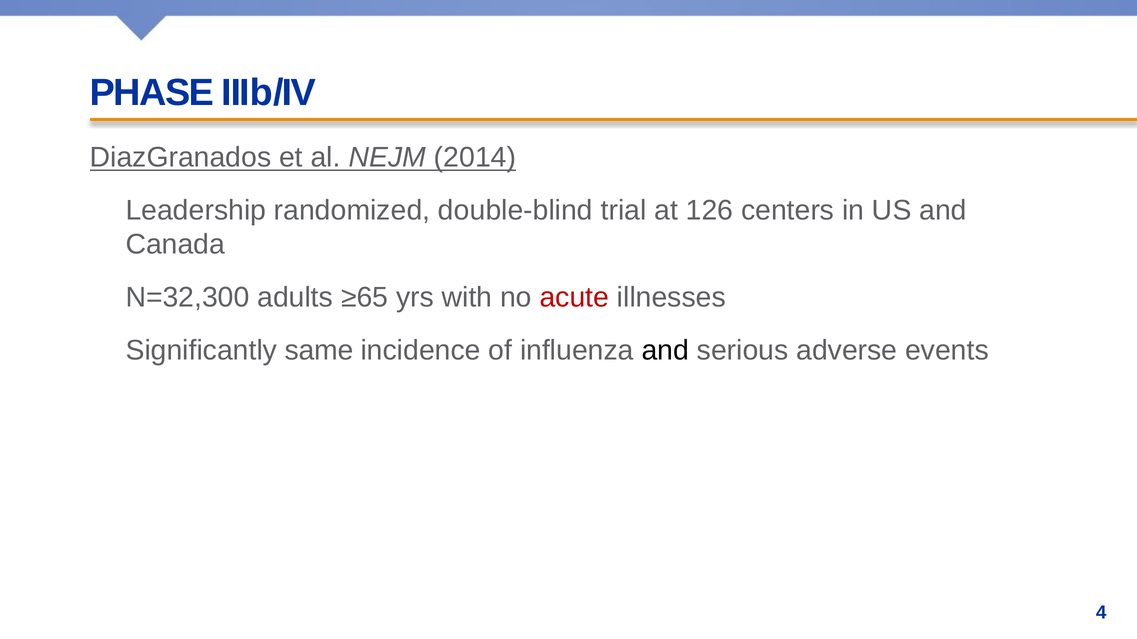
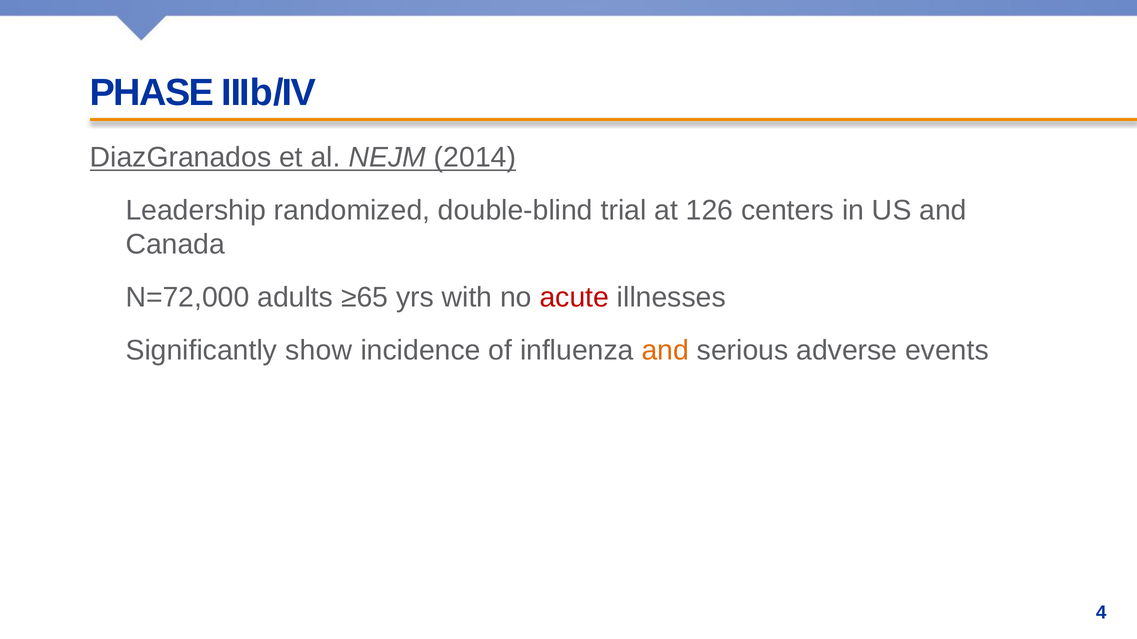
N=32,300: N=32,300 -> N=72,000 (188, 298)
same: same -> show (319, 351)
and colour: black -> orange (665, 351)
